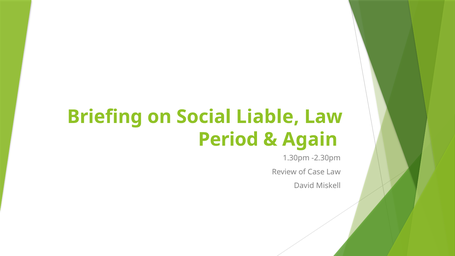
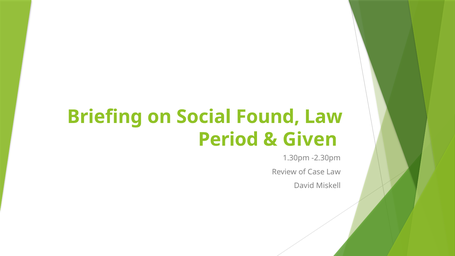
Liable: Liable -> Found (268, 117)
Again: Again -> Given (310, 139)
